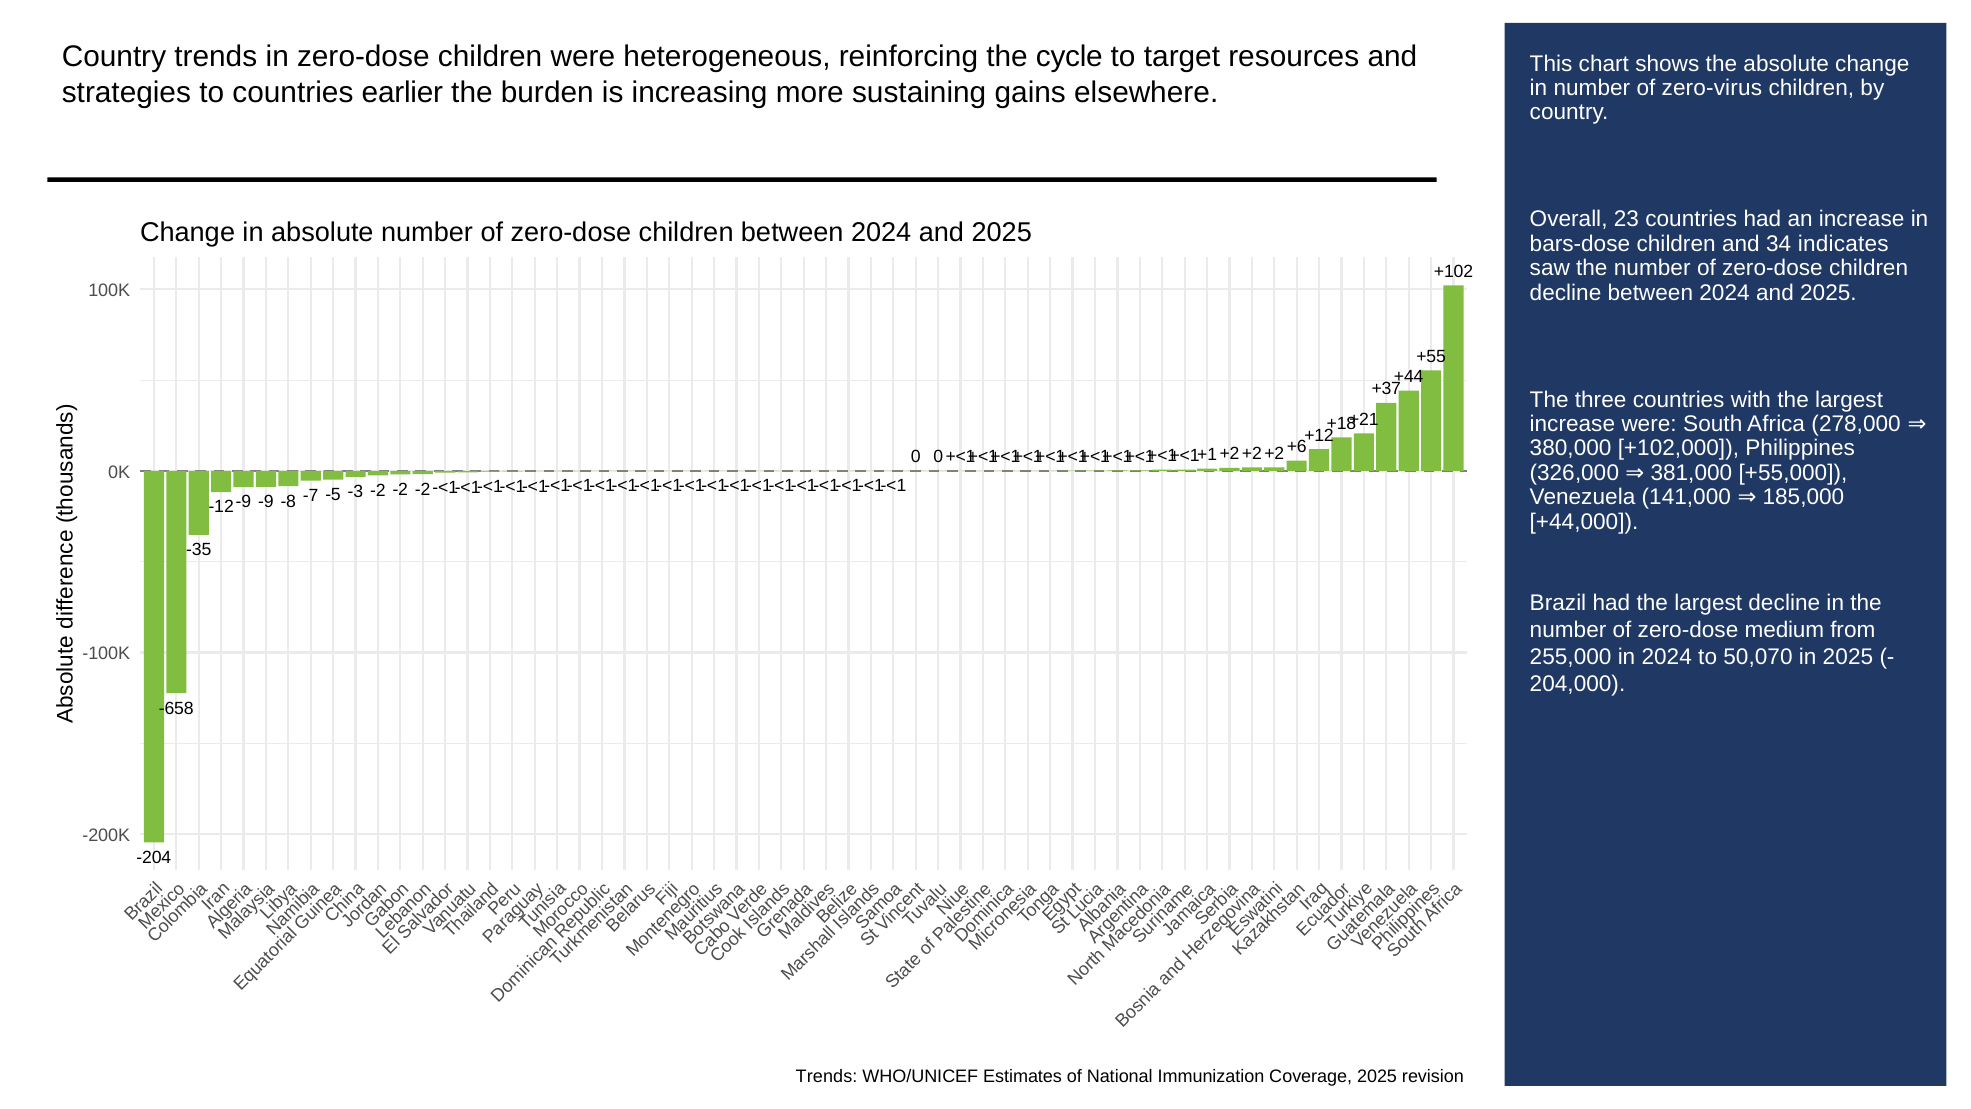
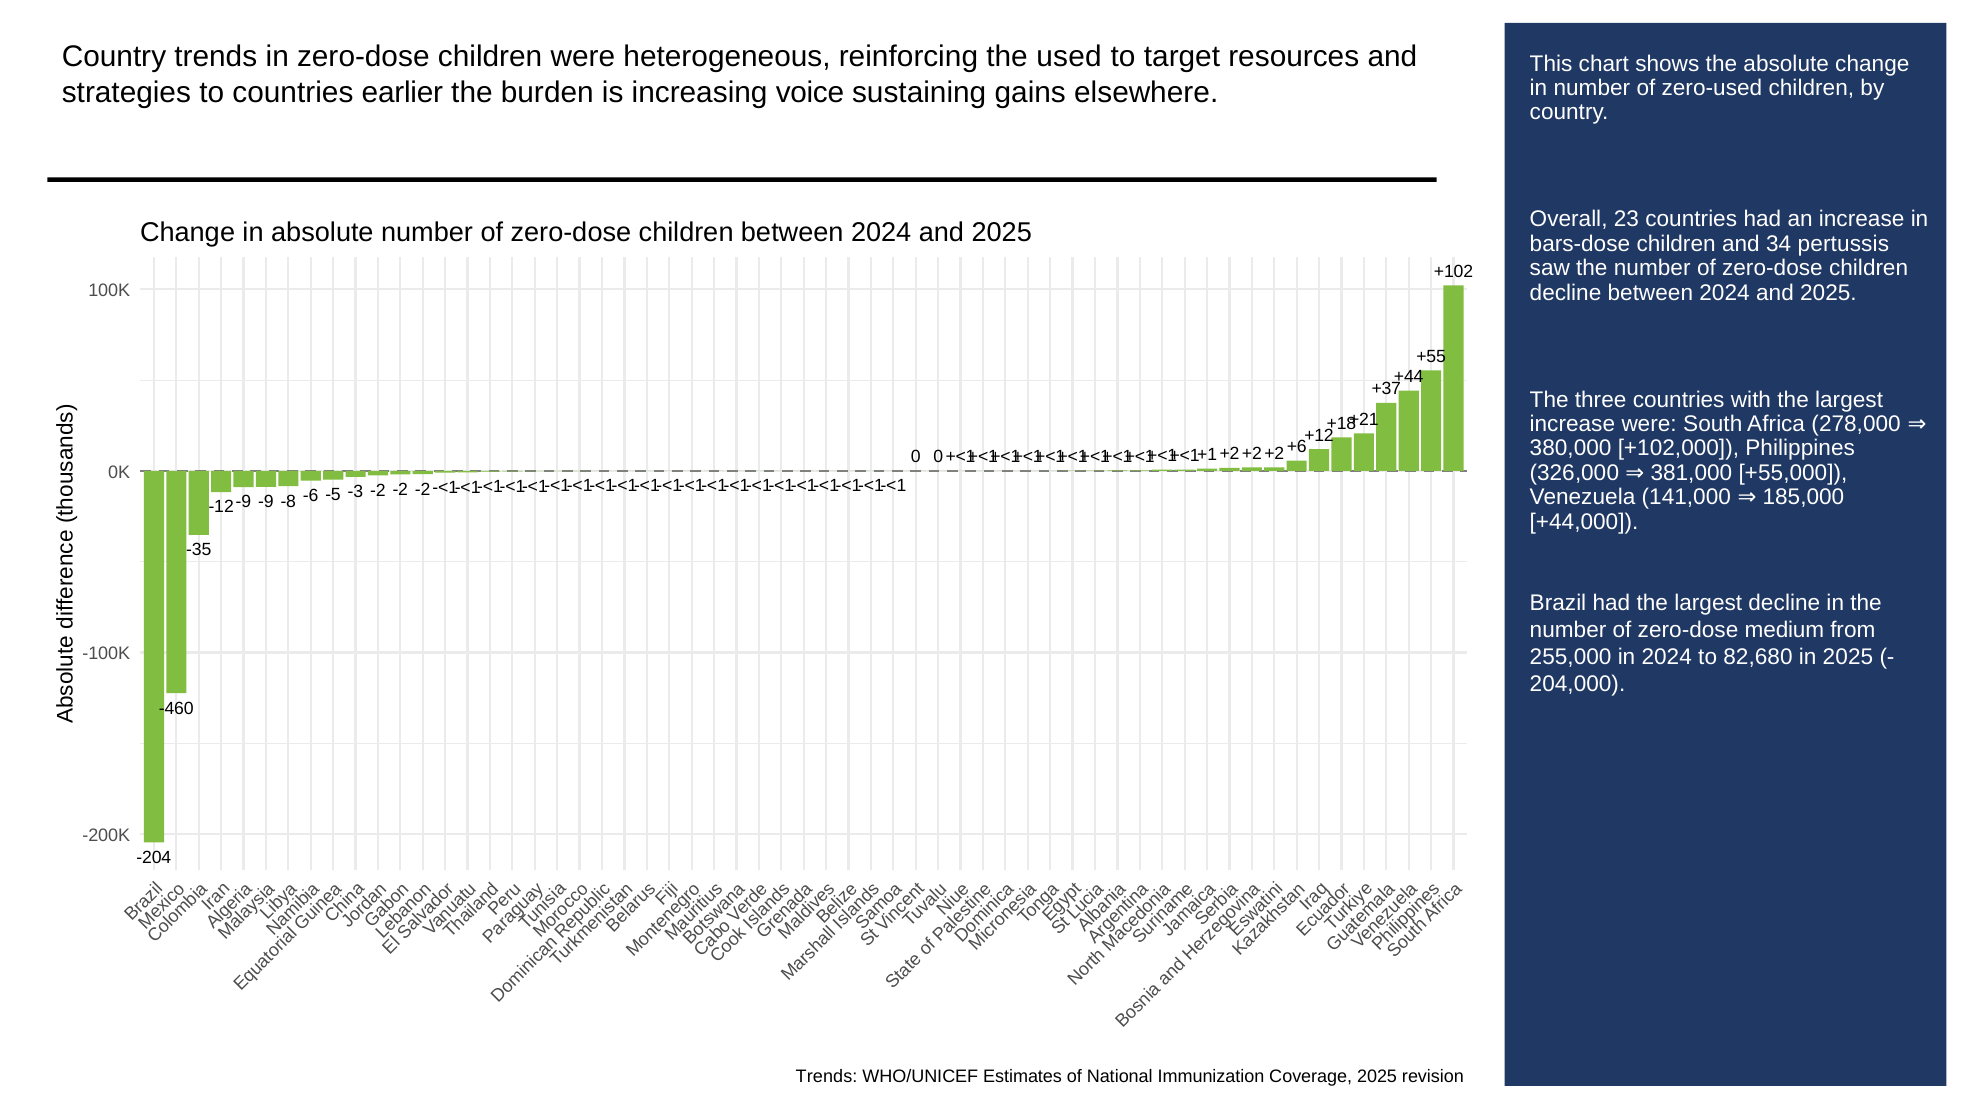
cycle: cycle -> used (1069, 57)
zero-virus: zero-virus -> zero-used (1712, 88)
more: more -> voice (810, 93)
indicates: indicates -> pertussis (1843, 244)
-7: -7 -> -6 (311, 495)
50,070: 50,070 -> 82,680 (1758, 657)
-658: -658 -> -460 (176, 708)
